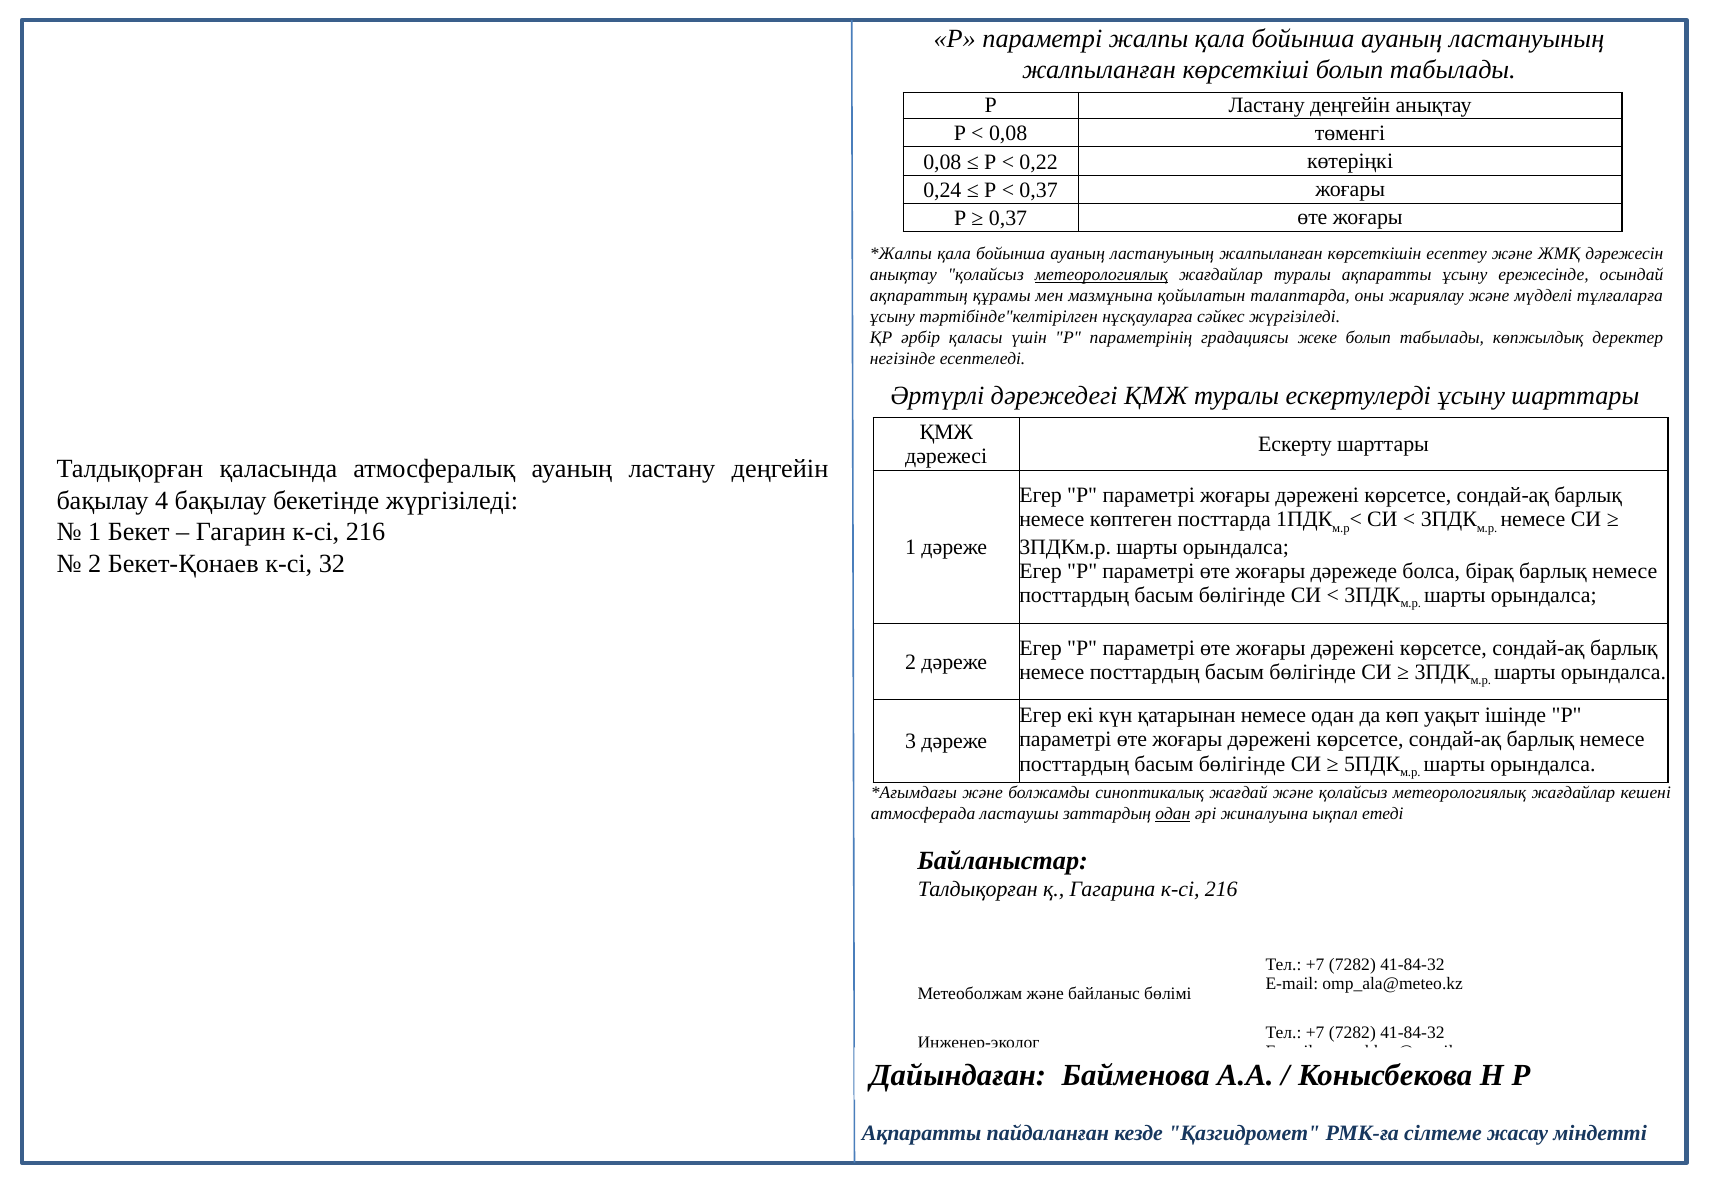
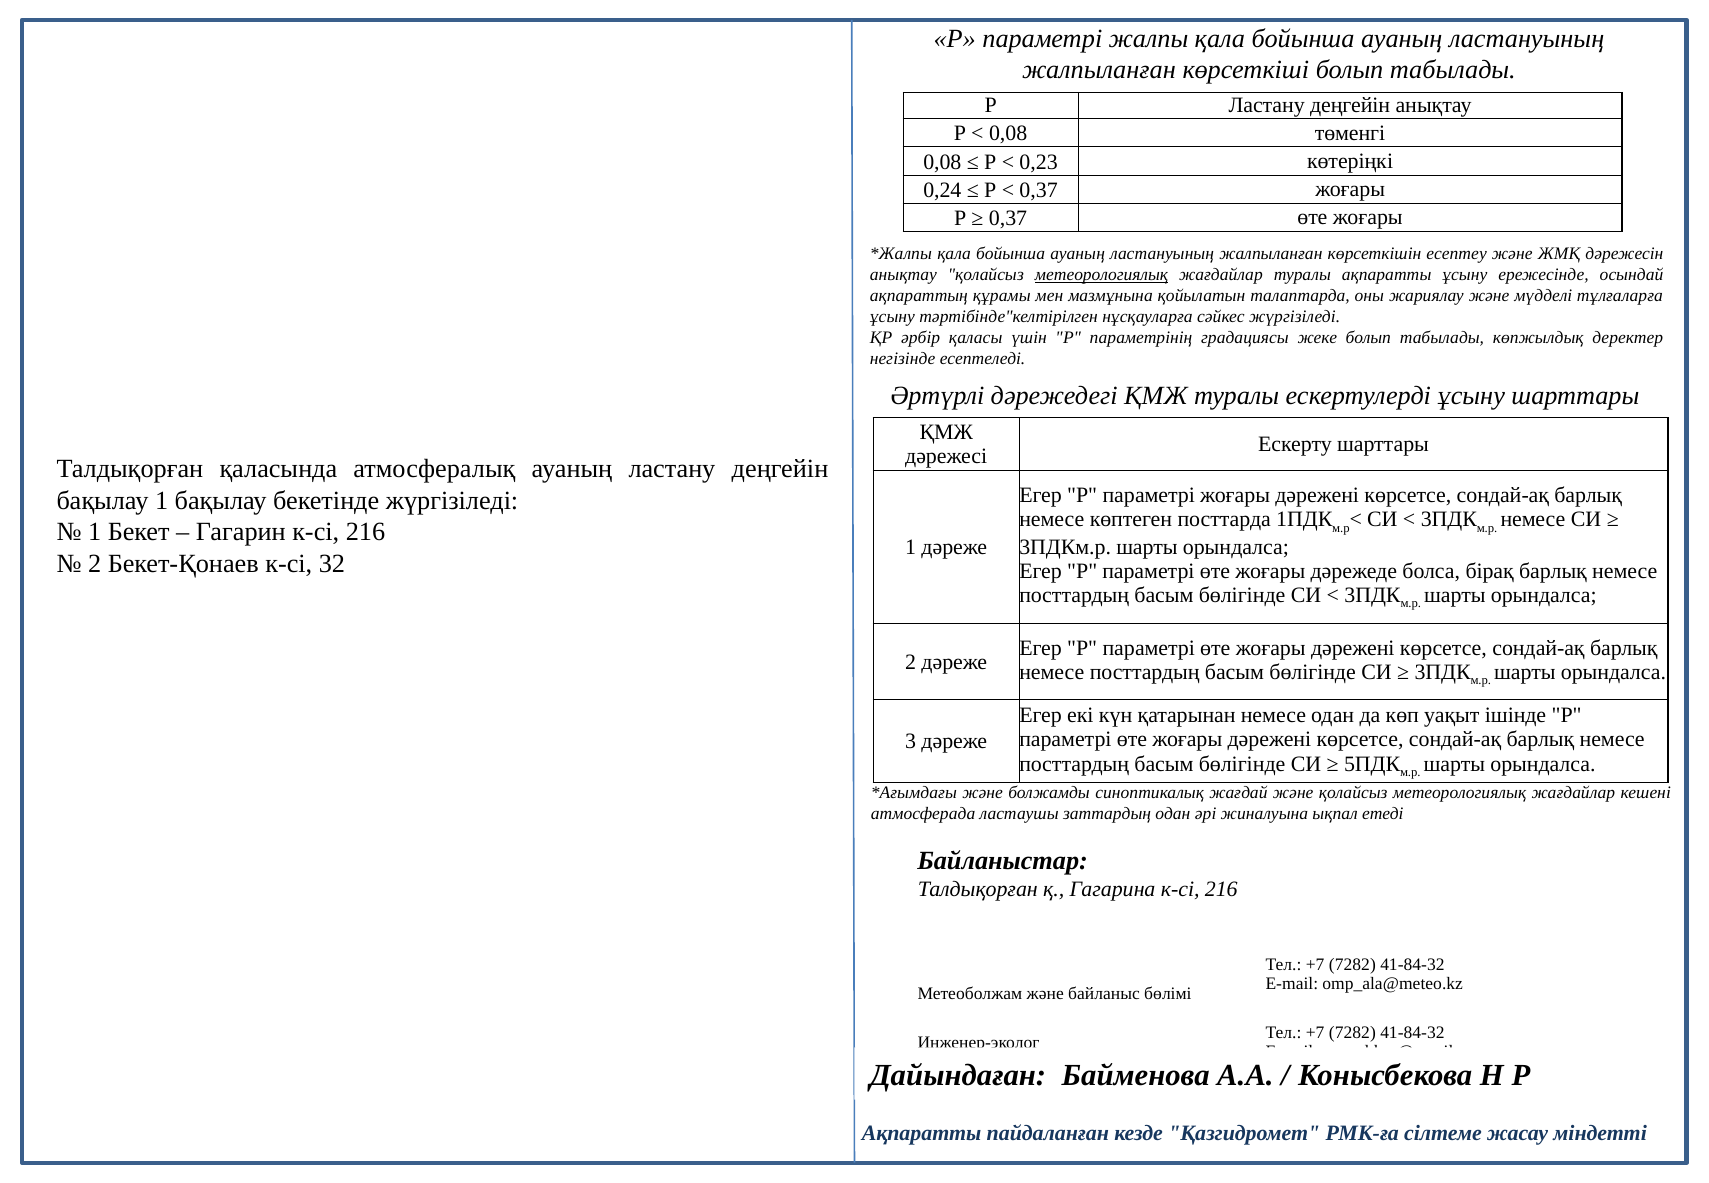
0,22: 0,22 -> 0,23 (1039, 162)
бақылау 4: 4 -> 1 (162, 501)
одан underline: present -> none (1173, 814)
